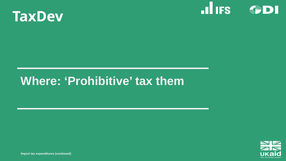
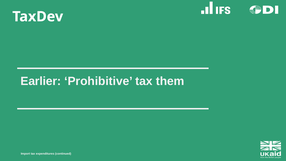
Where: Where -> Earlier (41, 81)
